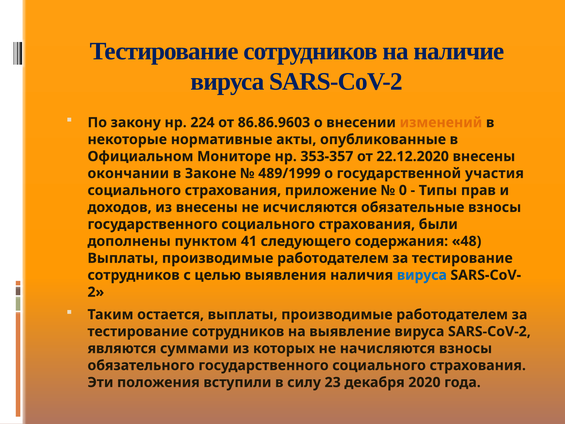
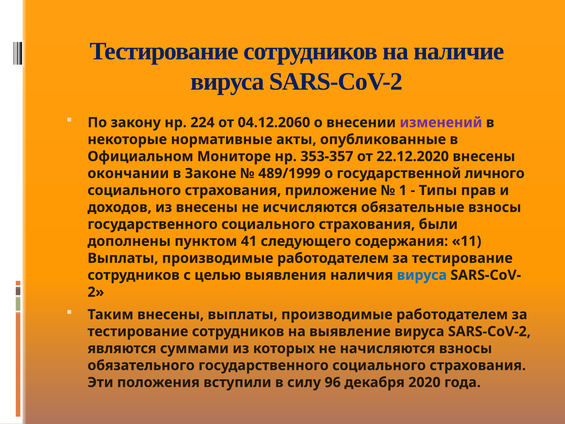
86.86.9603: 86.86.9603 -> 04.12.2060 (274, 122)
изменений colour: orange -> purple (441, 122)
участия: участия -> личного (495, 173)
0: 0 -> 1 (403, 190)
48: 48 -> 11 (467, 241)
Таким остается: остается -> внесены (171, 314)
23: 23 -> 96 (333, 382)
